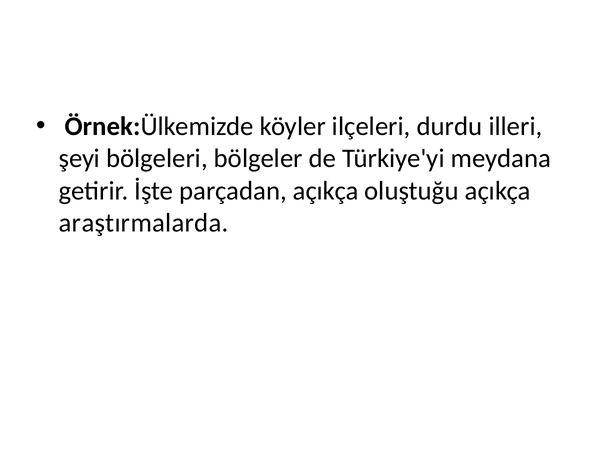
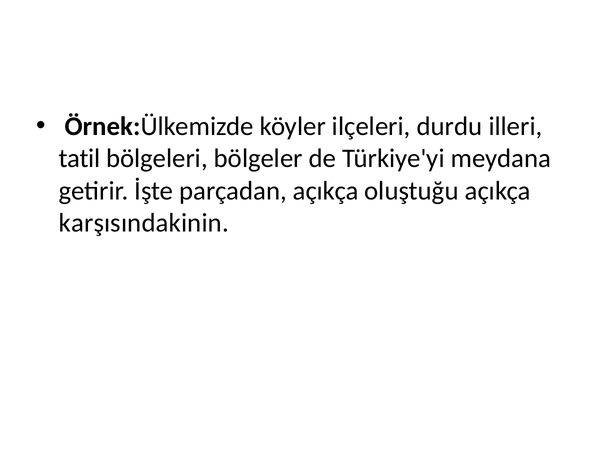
şeyi: şeyi -> tatil (79, 159)
araştırmalarda: araştırmalarda -> karşısındakinin (144, 223)
